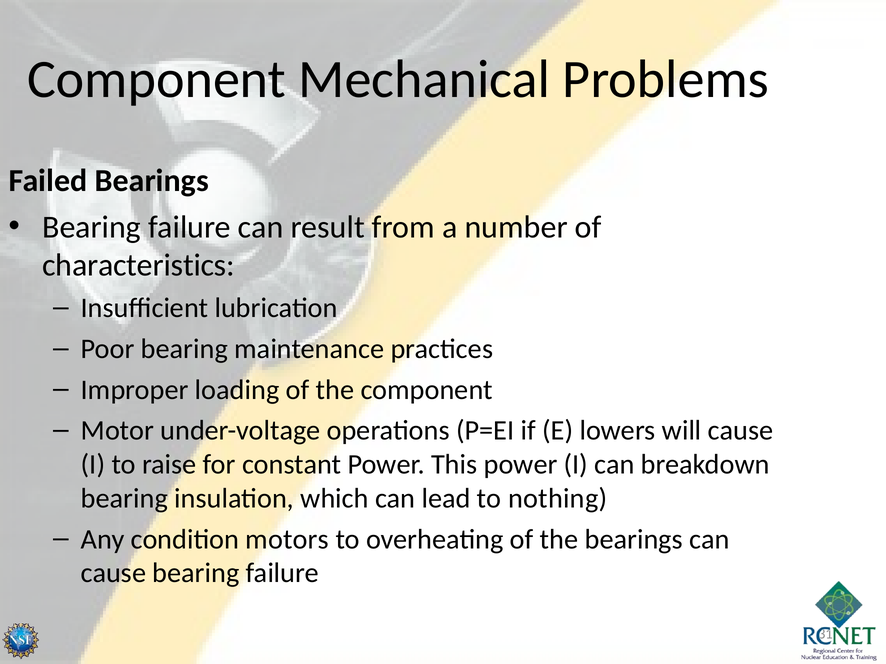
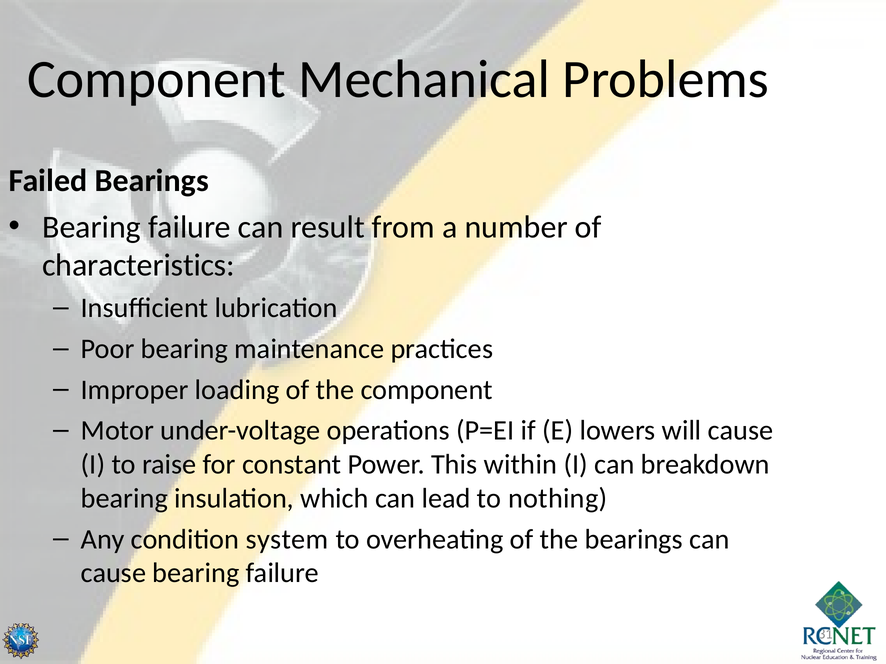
This power: power -> within (520, 465)
motors: motors -> system (287, 540)
